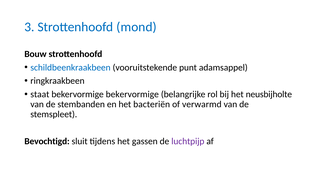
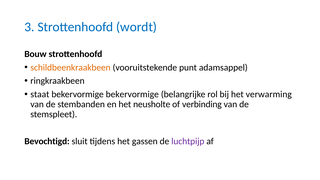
mond: mond -> wordt (137, 27)
schildbeenkraakbeen colour: blue -> orange (70, 67)
neusbijholte: neusbijholte -> verwarming (269, 94)
bacteriën: bacteriën -> neusholte (152, 104)
verwarmd: verwarmd -> verbinding (202, 104)
